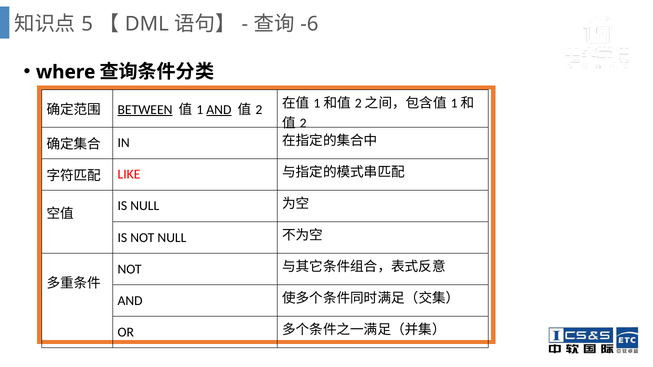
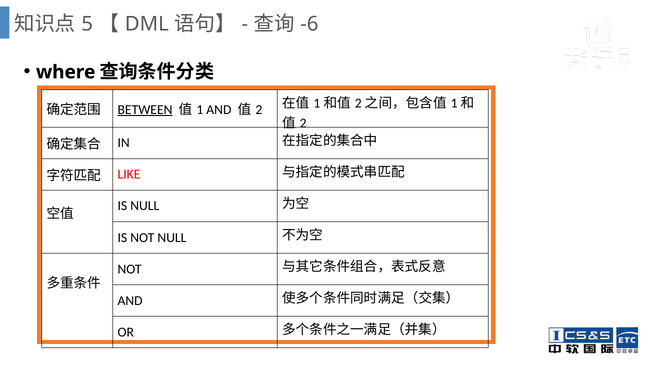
AND underline: present -> none (219, 110)
